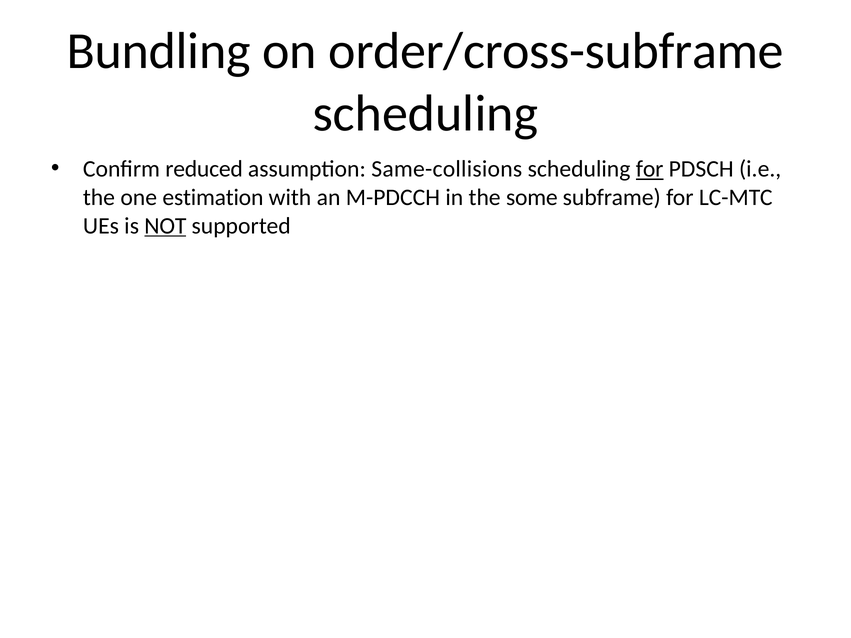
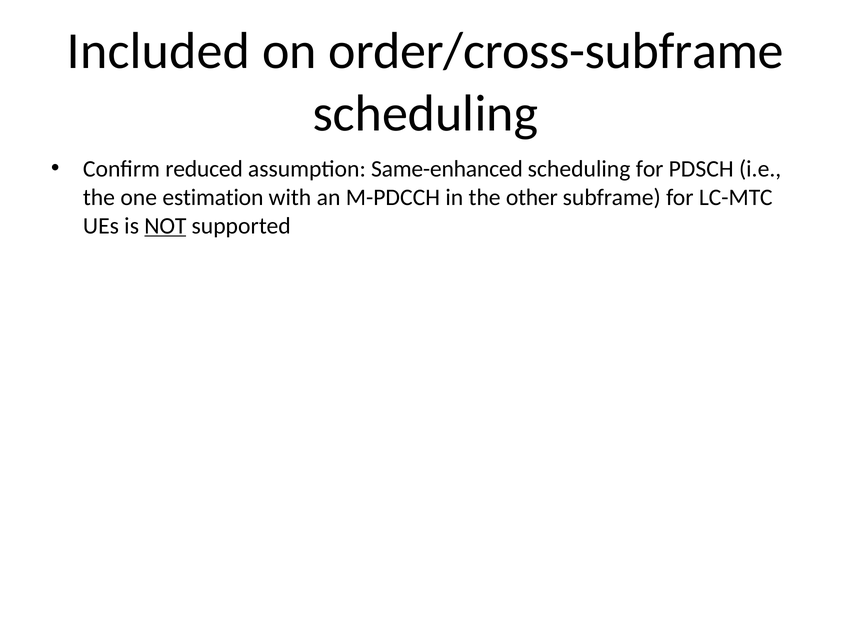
Bundling: Bundling -> Included (158, 51)
Same-collisions: Same-collisions -> Same-enhanced (447, 169)
for underline: present -> none (650, 169)
some: some -> other (532, 197)
